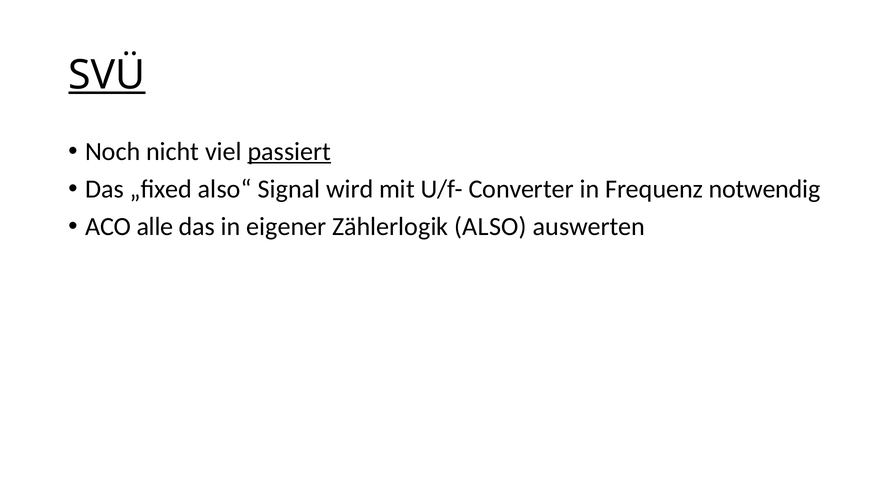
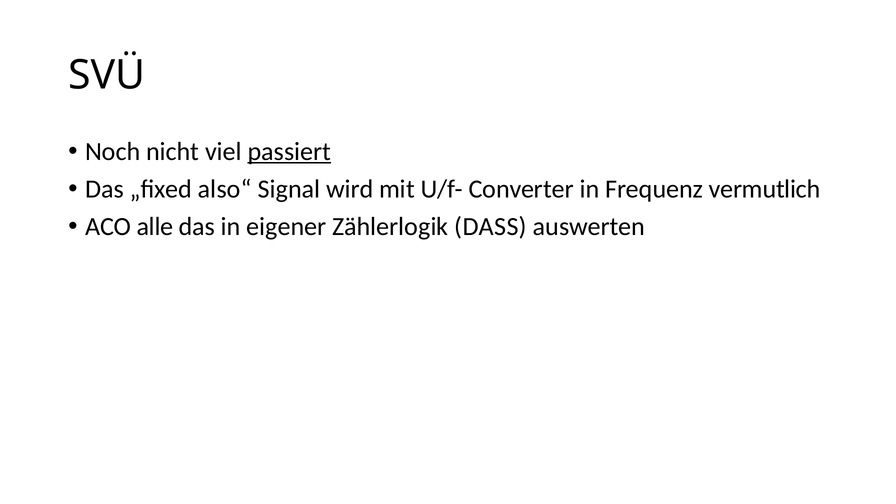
SVÜ underline: present -> none (107, 75)
notwendig: notwendig -> vermutlich (765, 189)
ALSO: ALSO -> DASS (491, 227)
